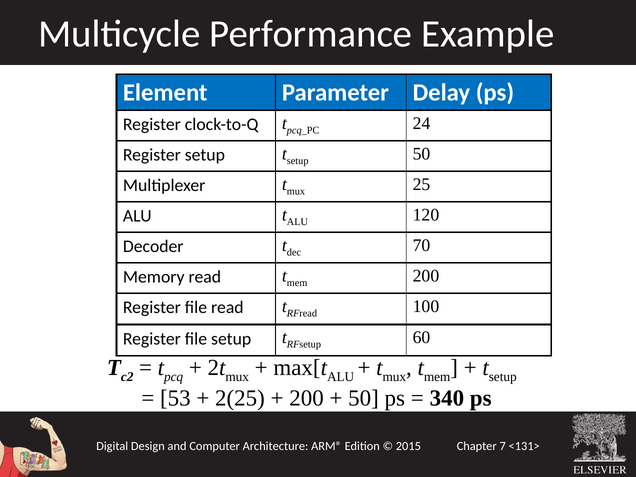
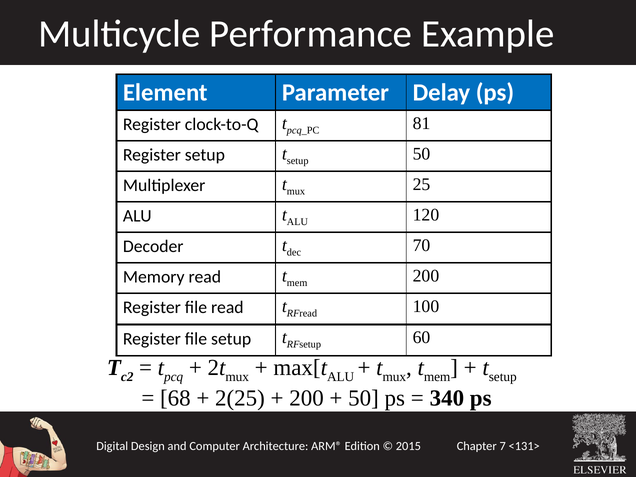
24: 24 -> 81 (422, 123)
53: 53 -> 68 (175, 398)
